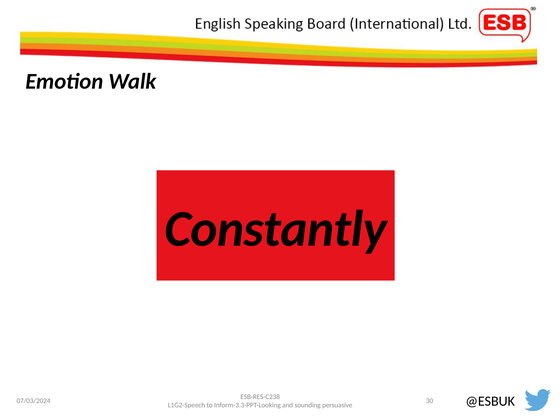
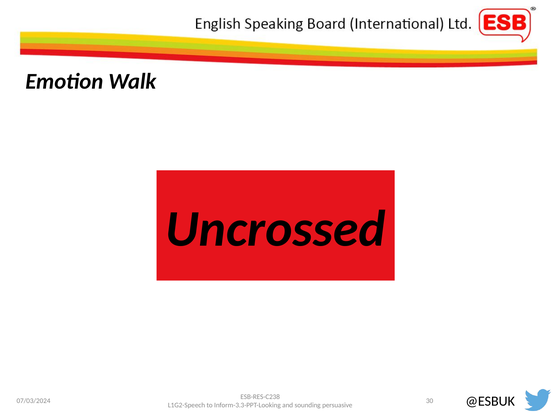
Constantly: Constantly -> Uncrossed (275, 229)
